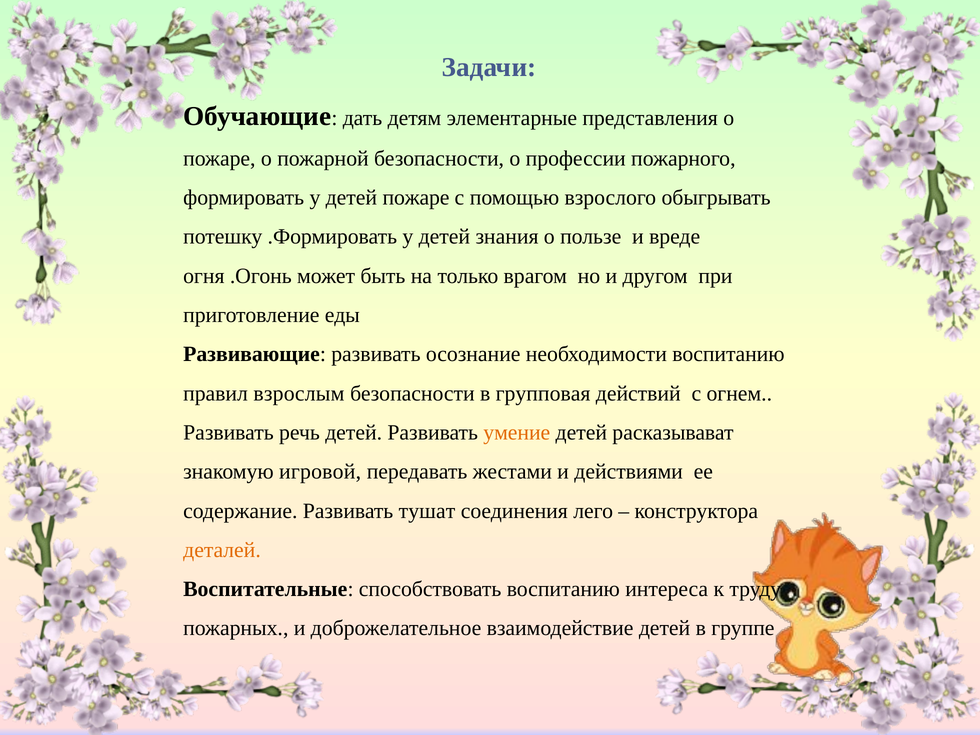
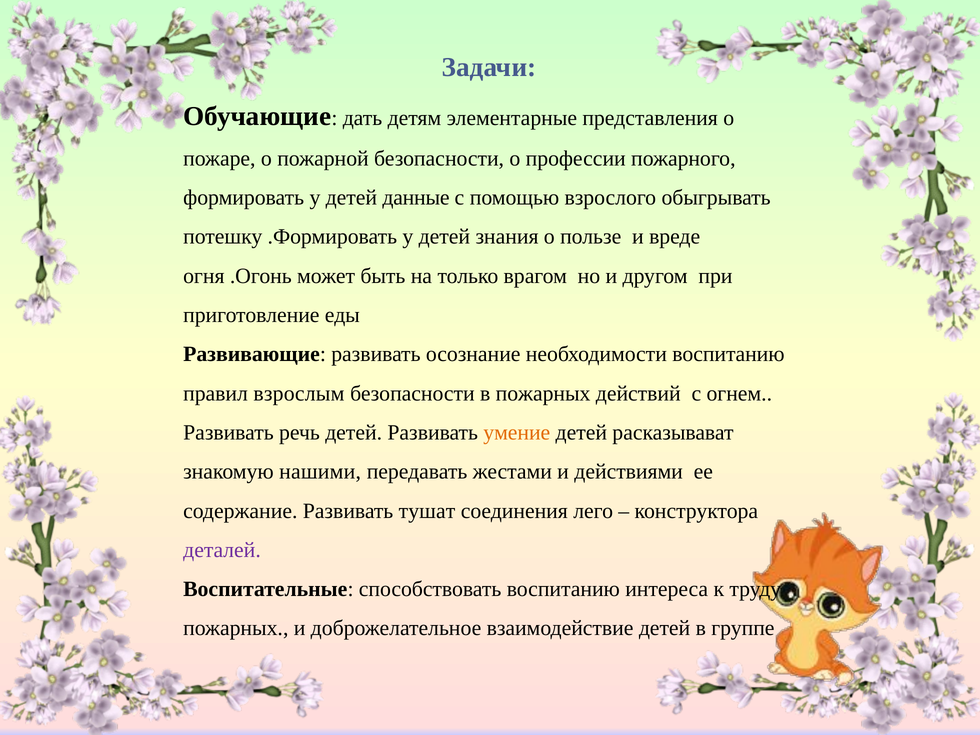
детей пожаре: пожаре -> данные (416, 198)
в групповая: групповая -> пожарных (543, 393)
игровой: игровой -> нашими (320, 472)
деталей colour: orange -> purple (222, 550)
